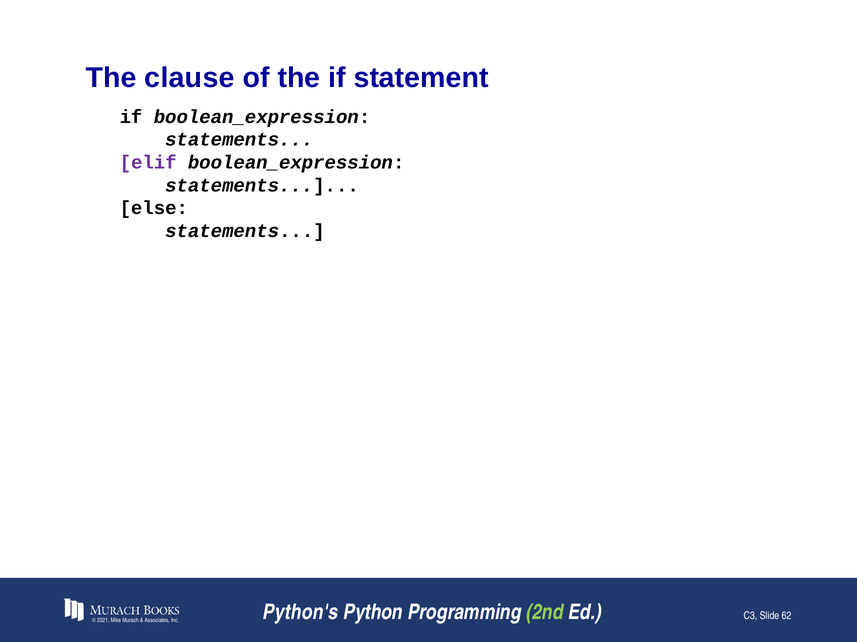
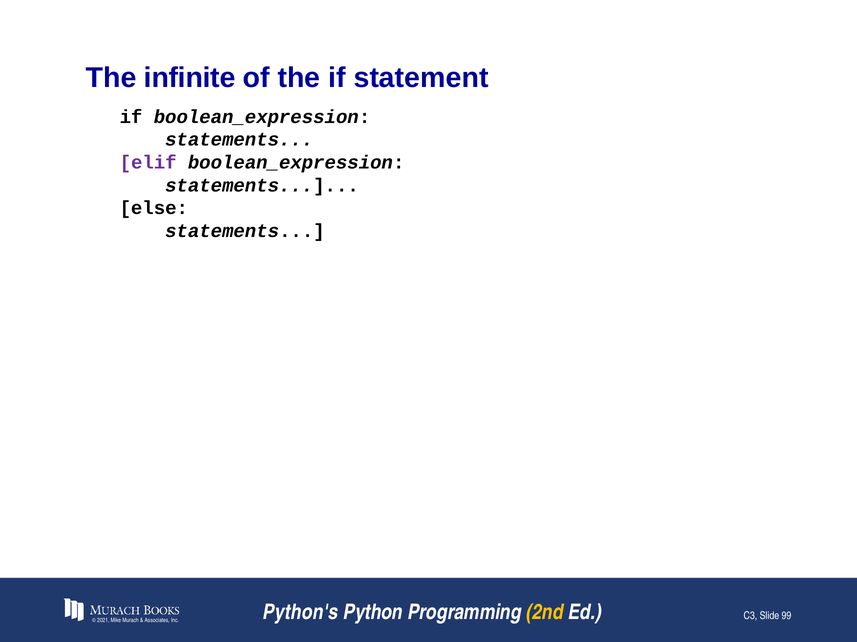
clause: clause -> infinite (190, 78)
2nd colour: light green -> yellow (545, 613)
62: 62 -> 99 (786, 617)
